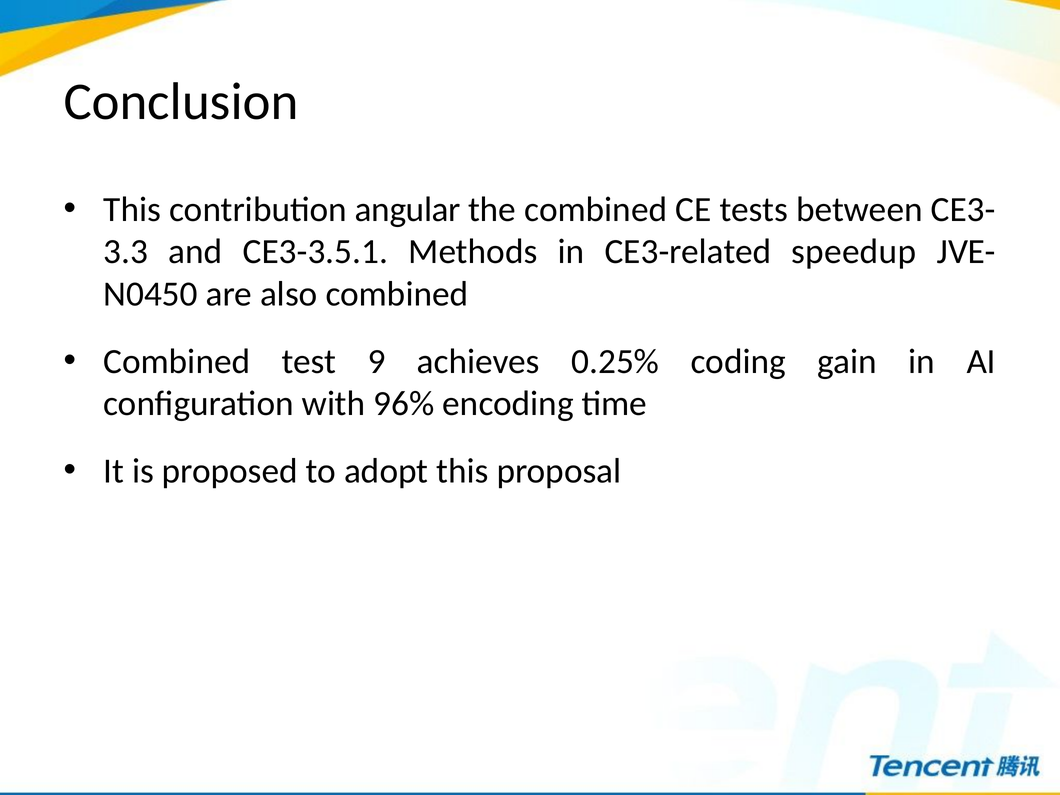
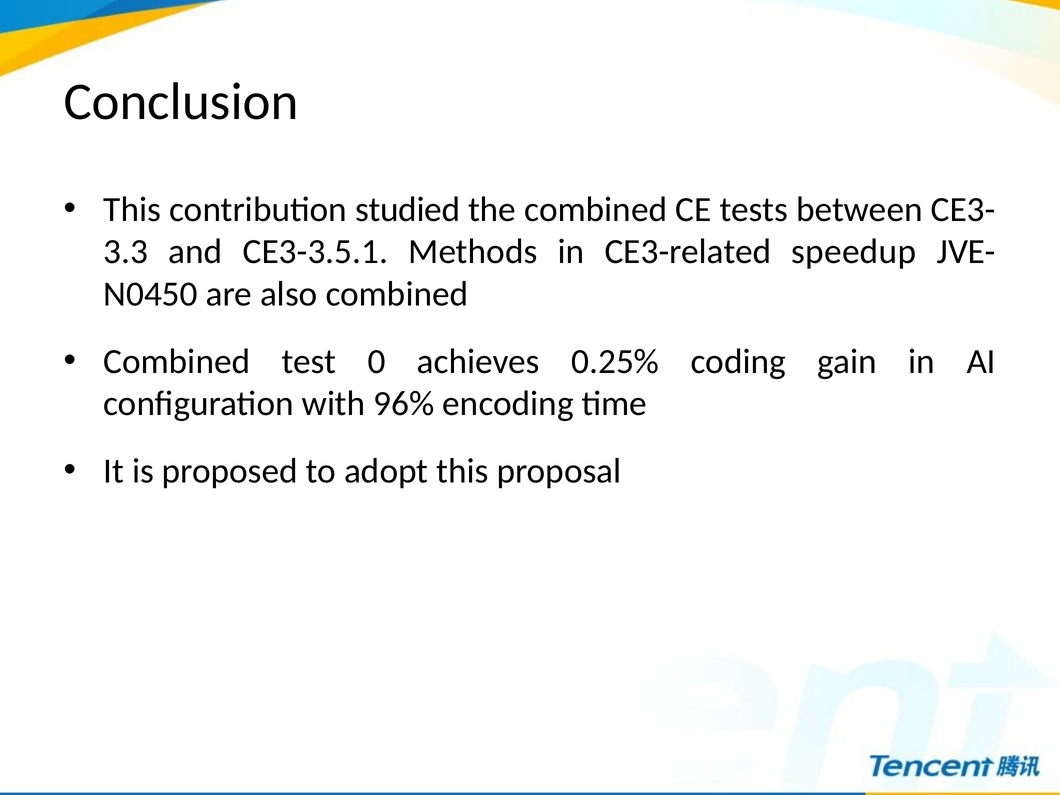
angular: angular -> studied (408, 209)
9: 9 -> 0 (376, 361)
